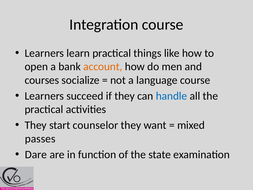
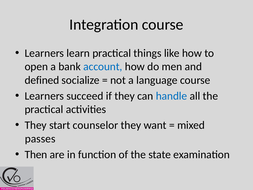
account colour: orange -> blue (103, 67)
courses: courses -> defined (42, 80)
Dare: Dare -> Then (36, 154)
